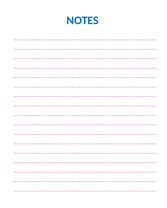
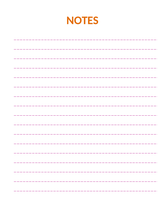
NOTES colour: blue -> orange (82, 20)
